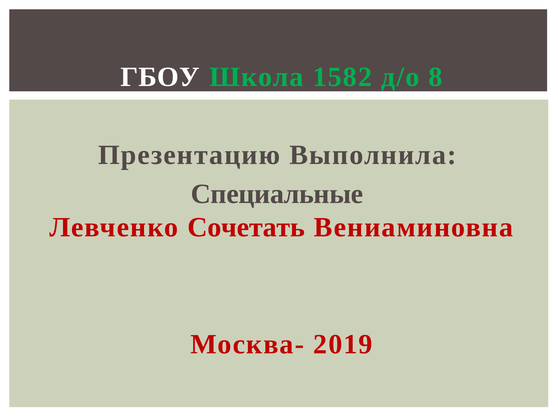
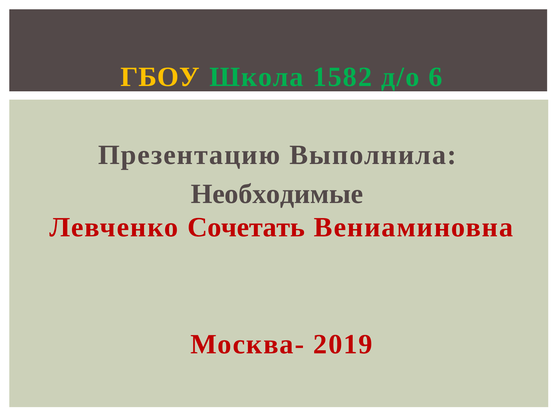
ГБОУ colour: white -> yellow (160, 77)
8: 8 -> 6 (436, 77)
Специальные: Специальные -> Необходимые (277, 194)
